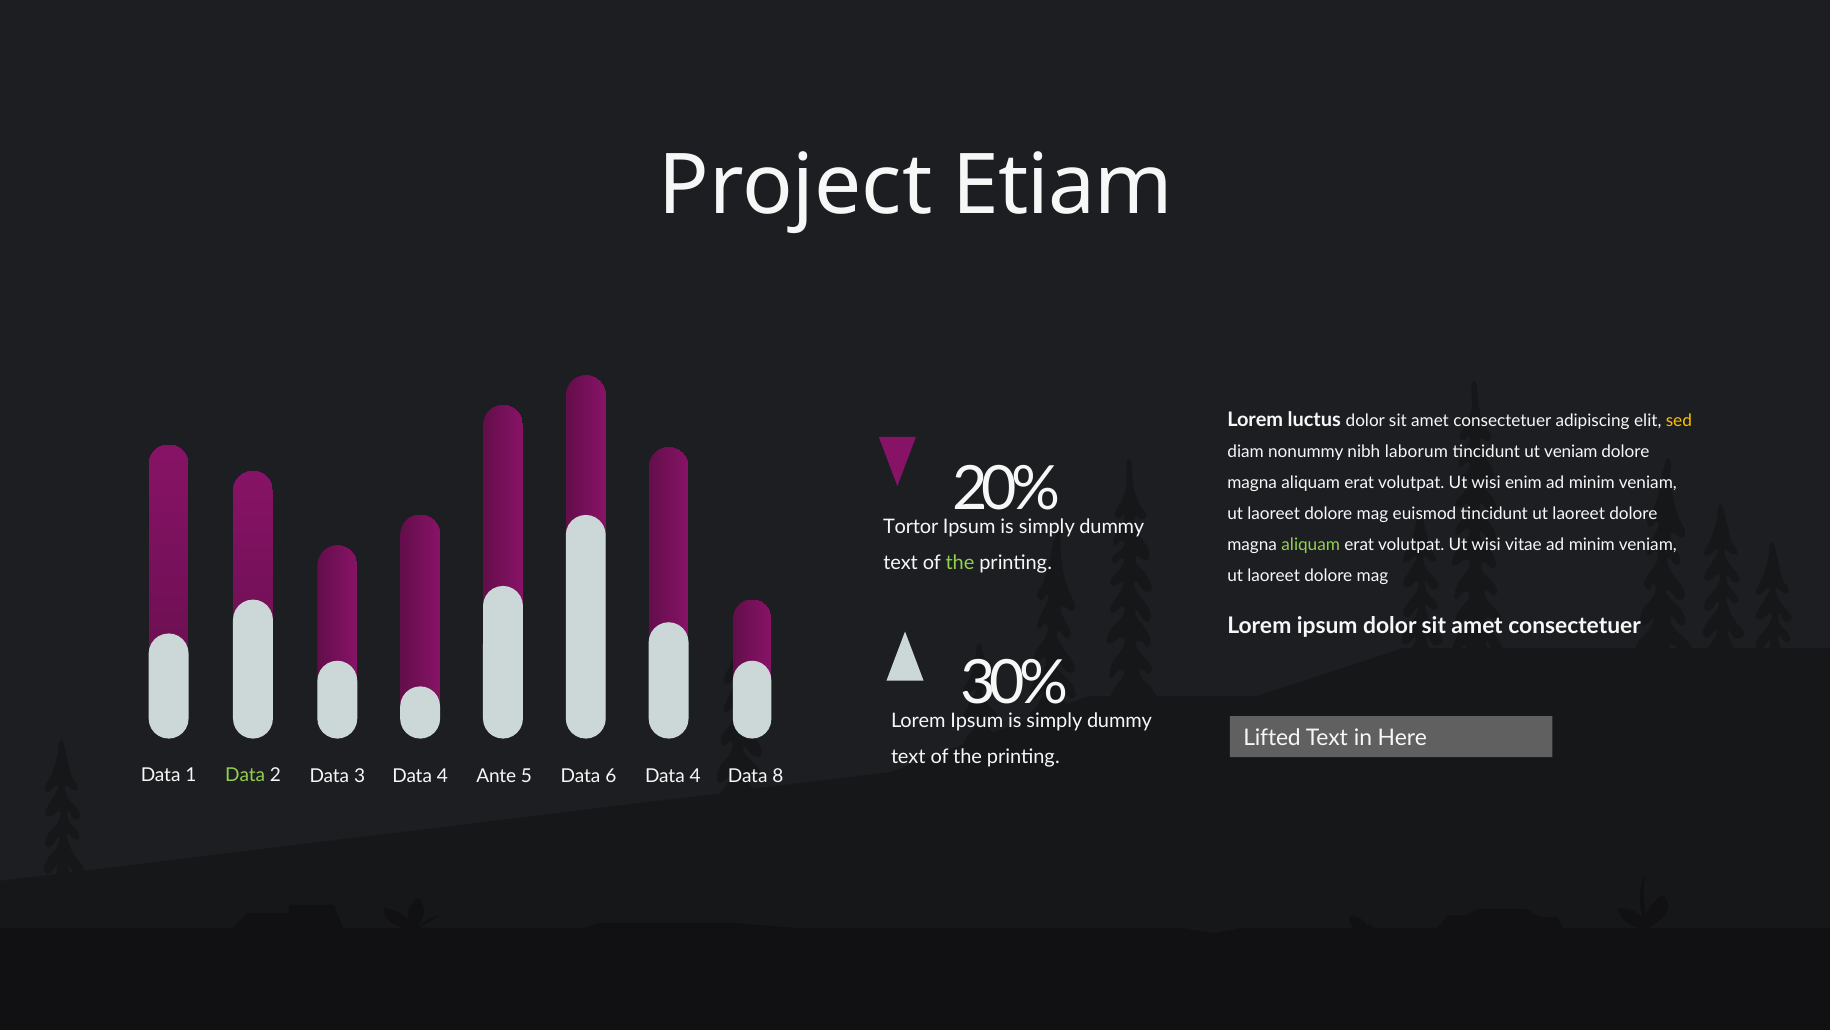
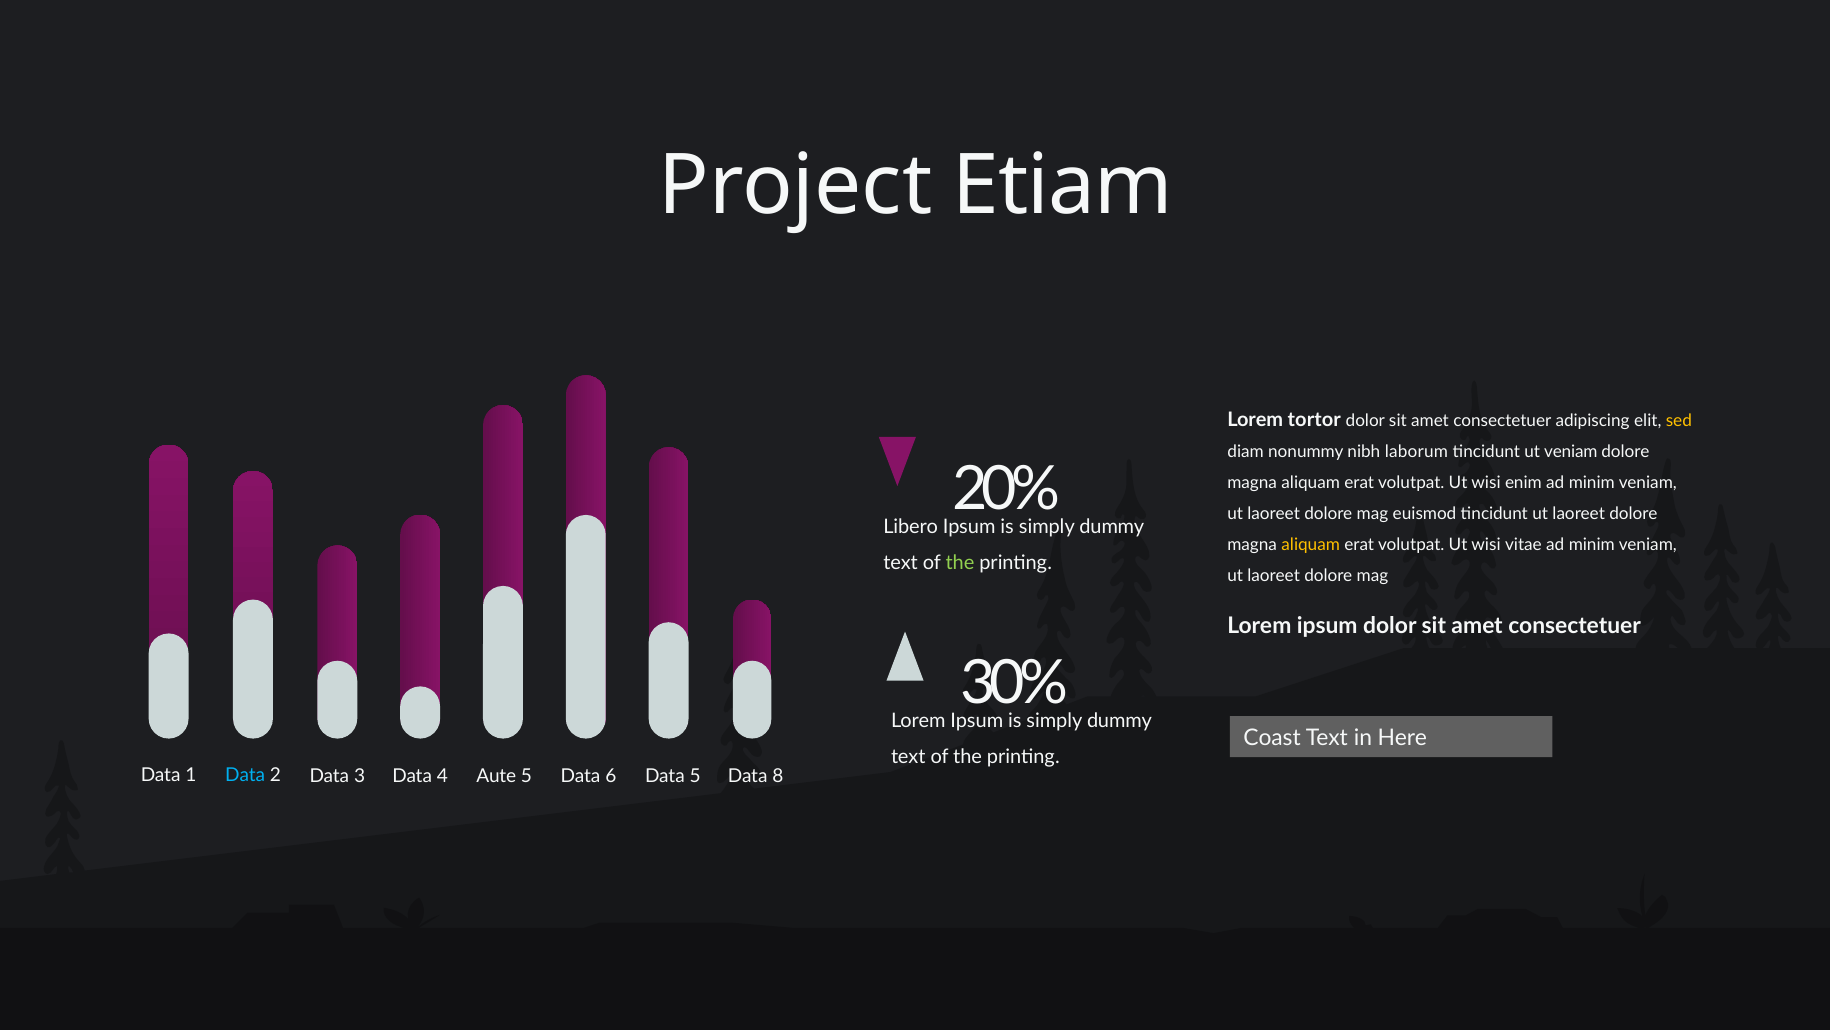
luctus: luctus -> tortor (1314, 419)
Tortor: Tortor -> Libero (911, 526)
aliquam colour: light green -> yellow (1311, 545)
Lifted: Lifted -> Coast (1272, 738)
Data colour: light green -> light blue (245, 775)
Ante: Ante -> Aute (496, 775)
6 Data 4: 4 -> 5 (695, 776)
